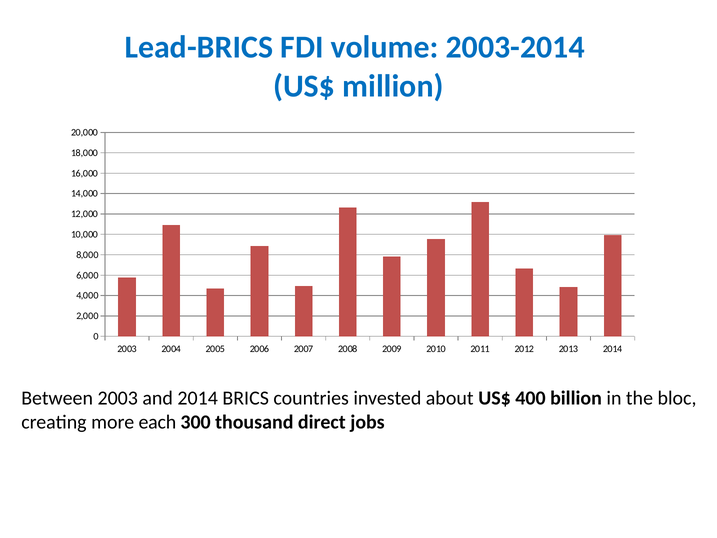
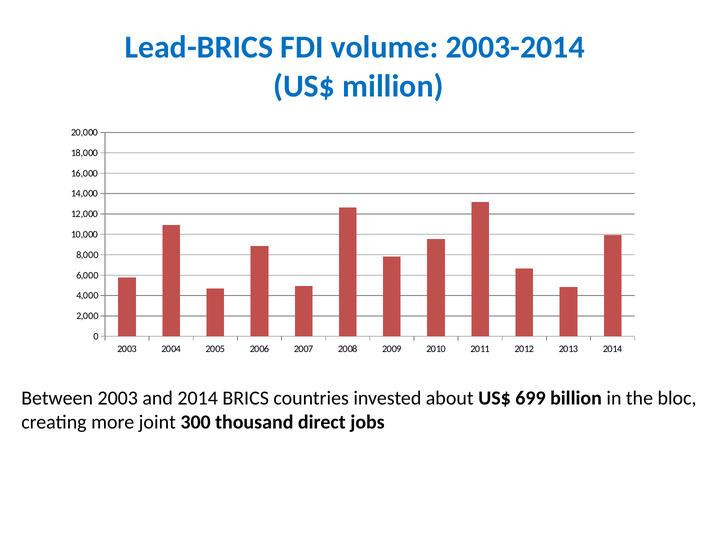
400: 400 -> 699 (530, 398)
each: each -> joint (157, 422)
